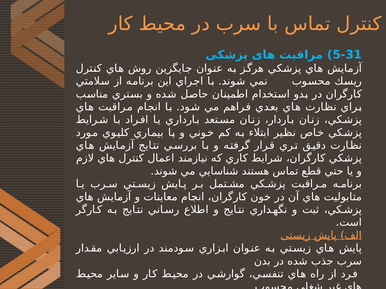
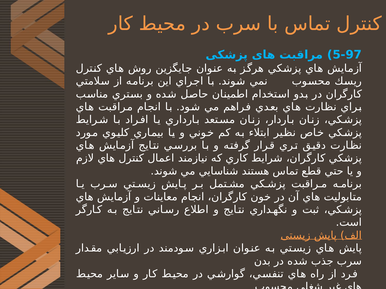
5-31: 5-31 -> 5-97 (347, 55)
